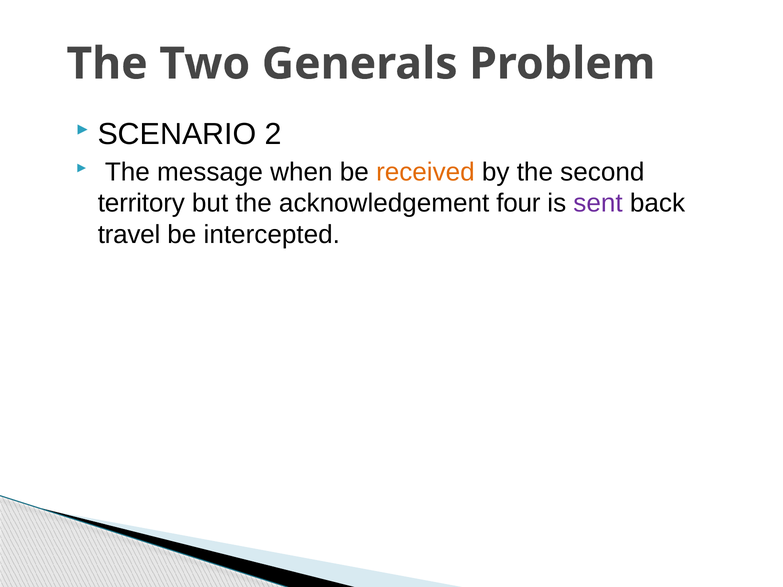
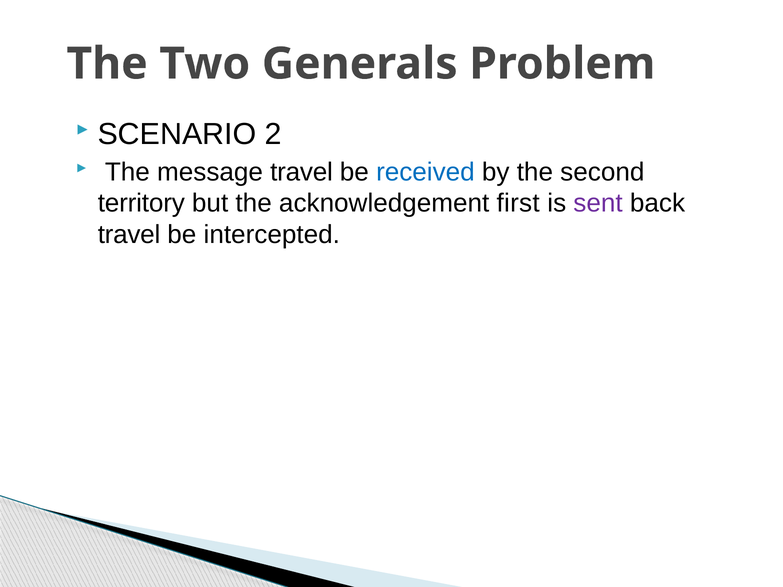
message when: when -> travel (302, 172)
received colour: orange -> blue (425, 172)
four: four -> first (518, 203)
